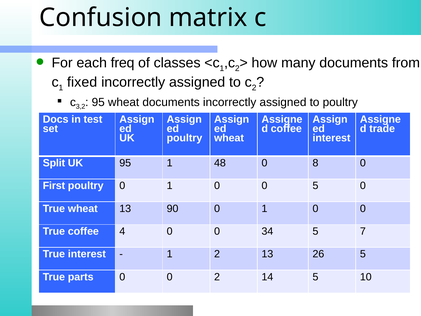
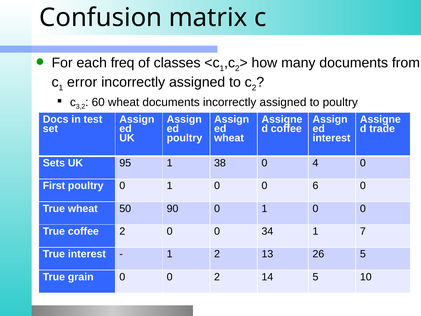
fixed: fixed -> error (82, 82)
95: 95 -> 60 (98, 102)
Split: Split -> Sets (54, 163)
48: 48 -> 38 (220, 163)
8: 8 -> 4 (315, 163)
0 5: 5 -> 6 (315, 186)
wheat 13: 13 -> 50 (125, 208)
coffee 4: 4 -> 2 (122, 231)
34 5: 5 -> 1 (315, 231)
parts: parts -> grain (81, 277)
